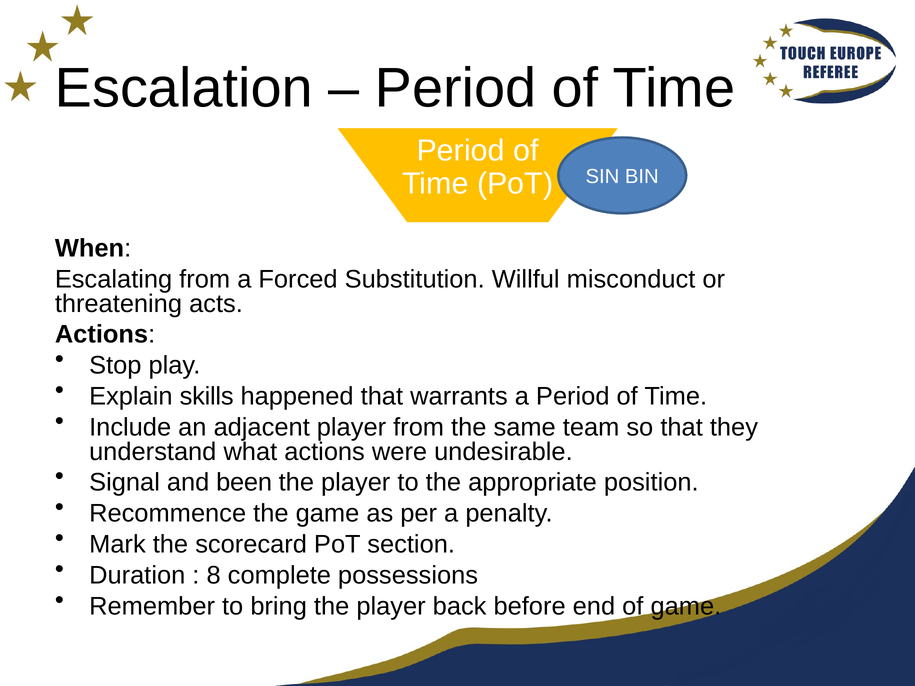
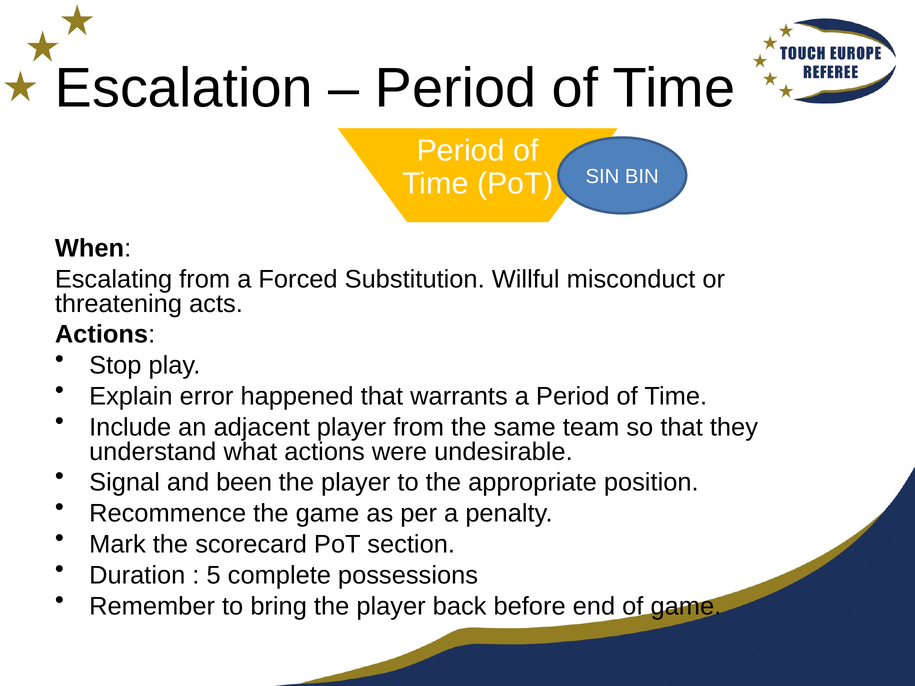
skills: skills -> error (207, 397)
8: 8 -> 5 (214, 575)
